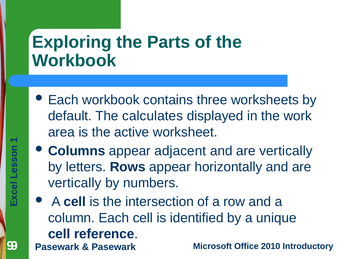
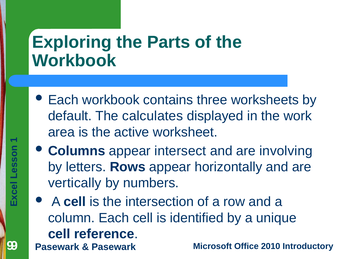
adjacent: adjacent -> intersect (180, 151)
vertically: vertically -> involving (286, 151)
